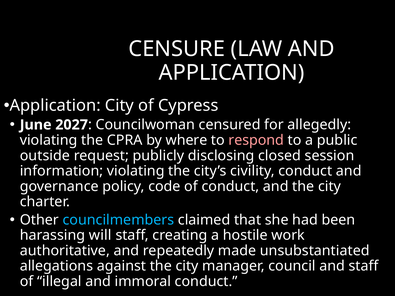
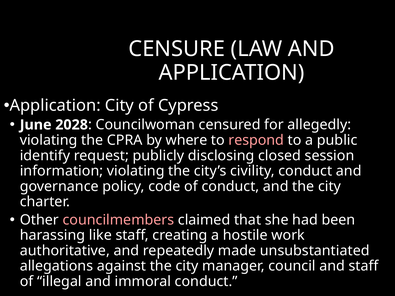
2027: 2027 -> 2028 (72, 125)
outside: outside -> identify (45, 156)
councilmembers colour: light blue -> pink (118, 220)
will: will -> like (100, 235)
